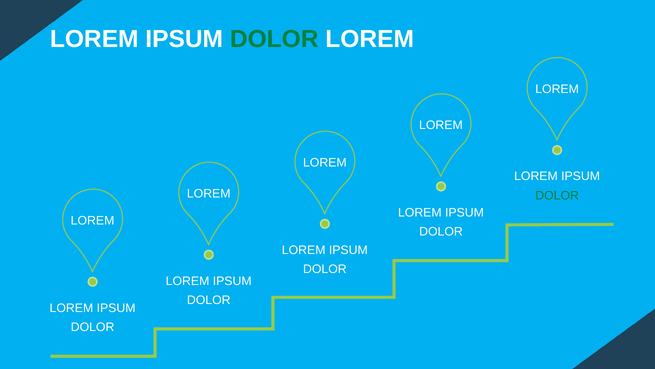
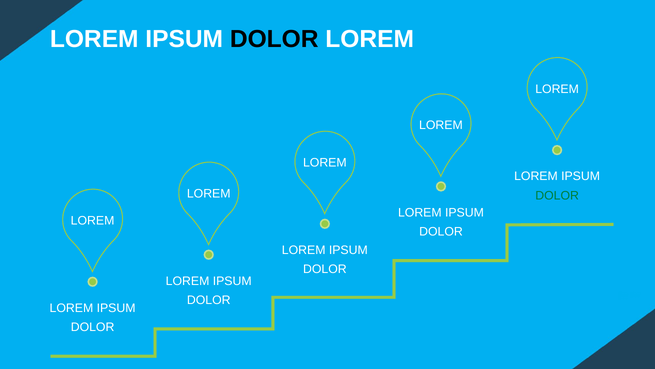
DOLOR colour: green -> black (274, 39)
